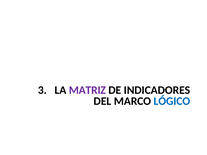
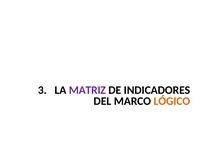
LÓGICO colour: blue -> orange (172, 101)
